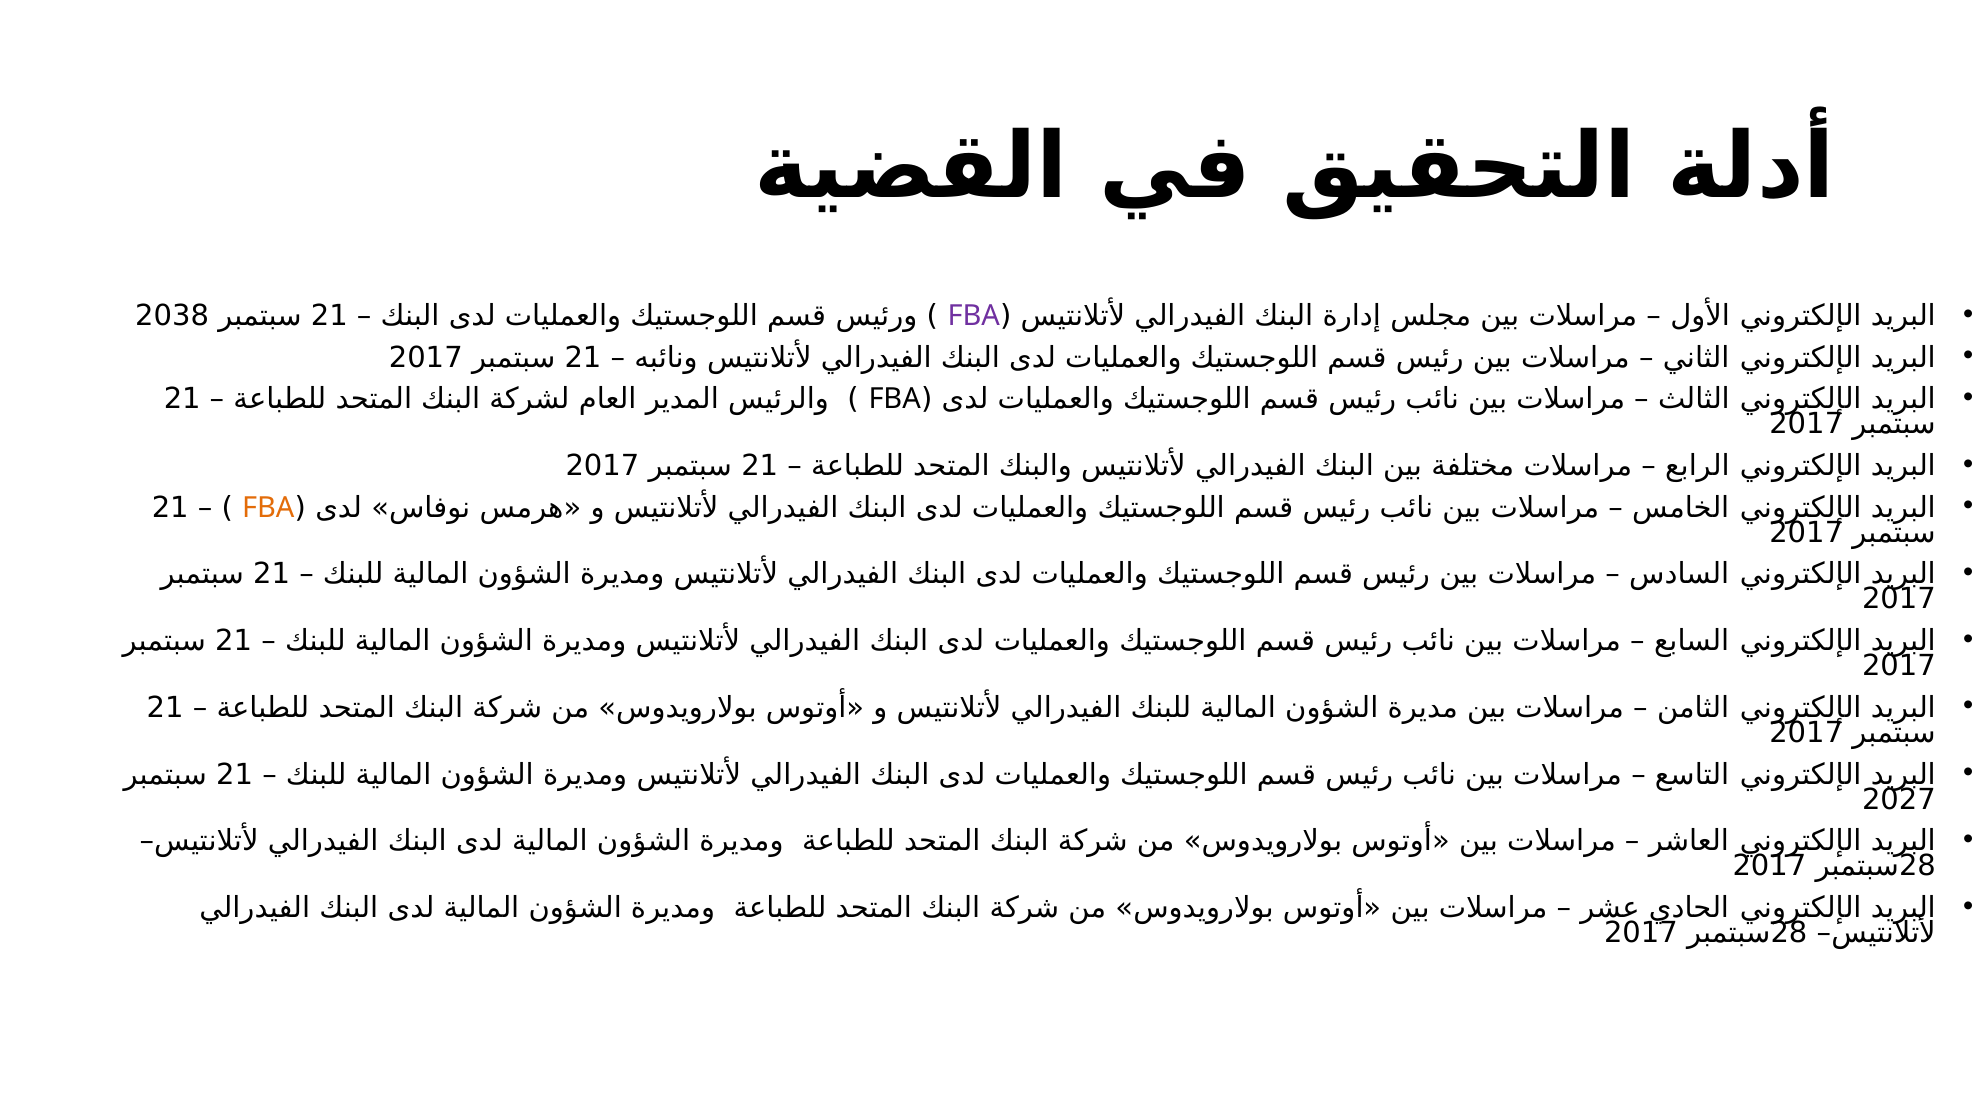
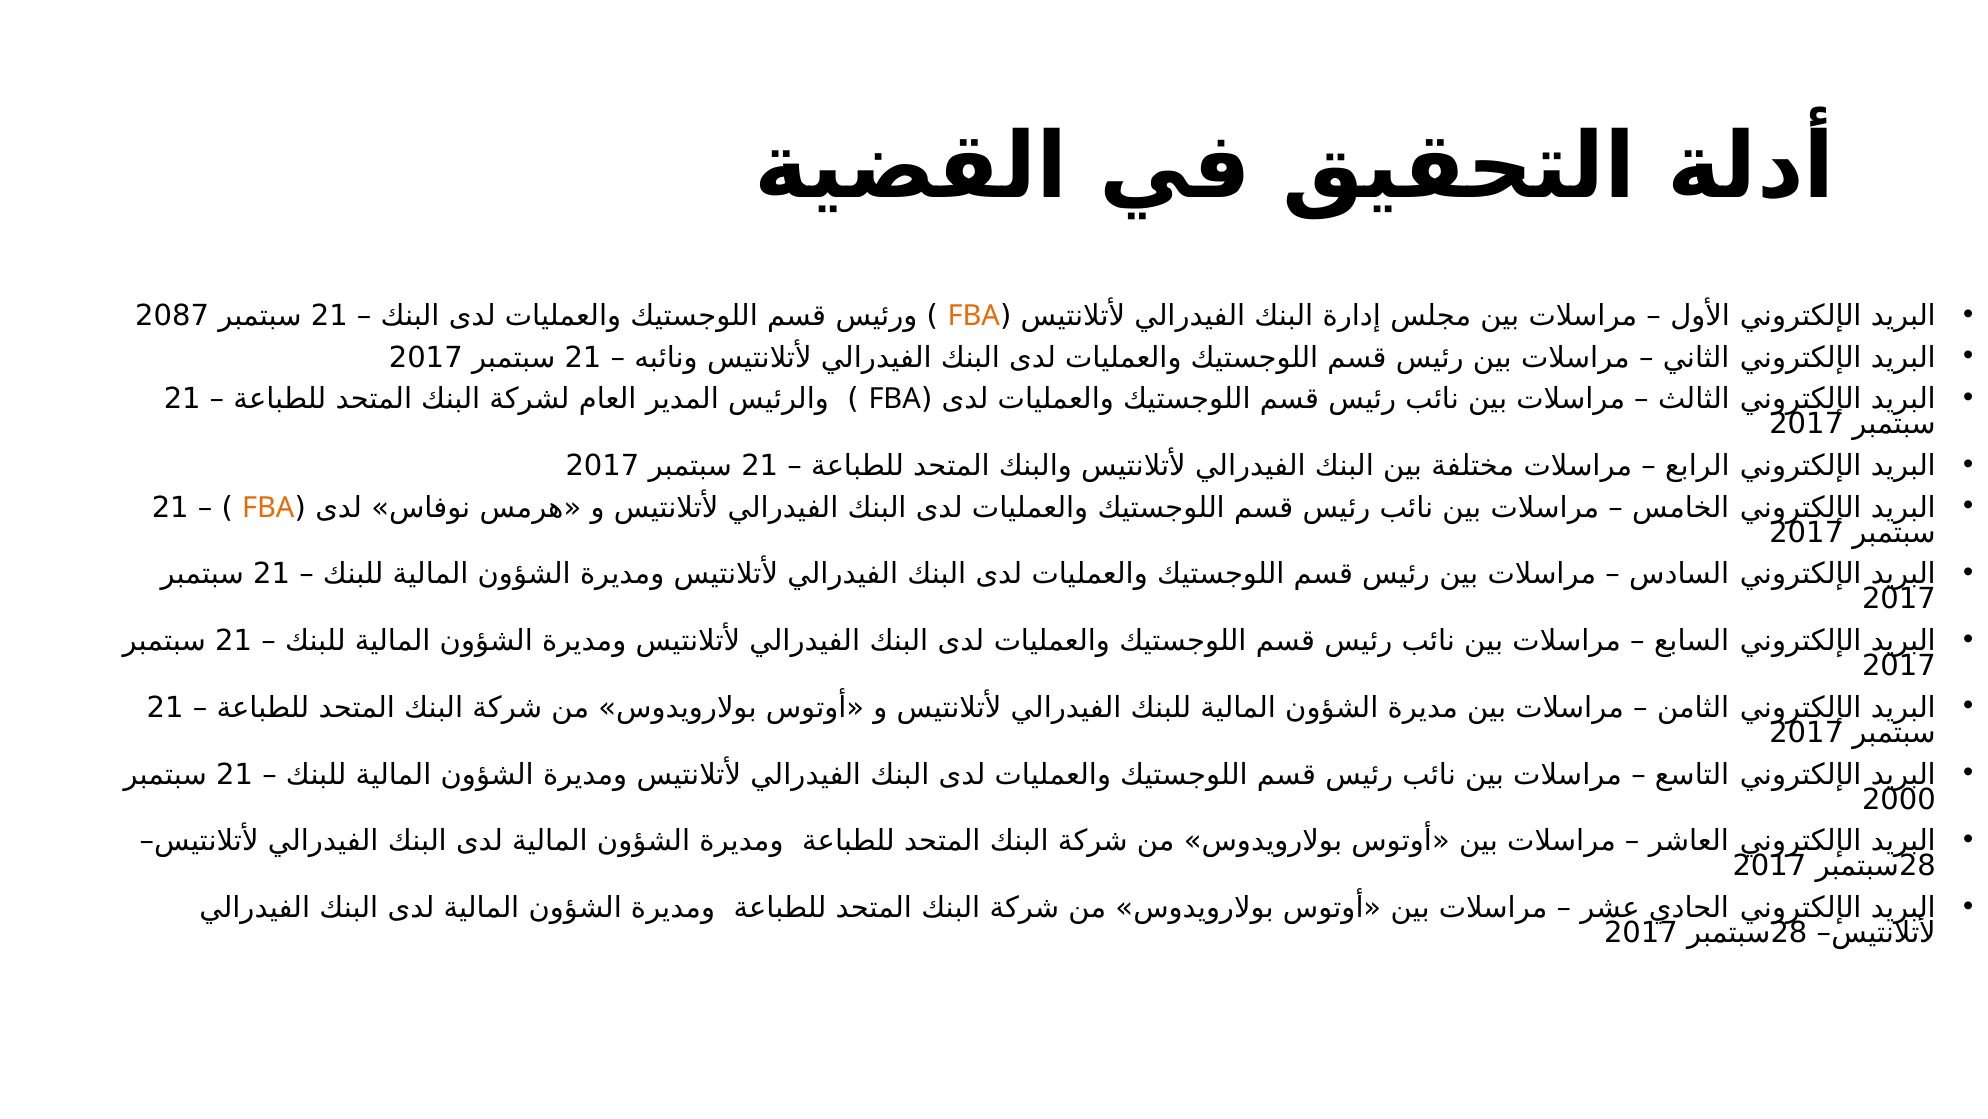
2038: 2038 -> 2087 (172, 316)
FBA colour: purple -> orange (974, 316)
2027: 2027 -> 2000 (1899, 799)
